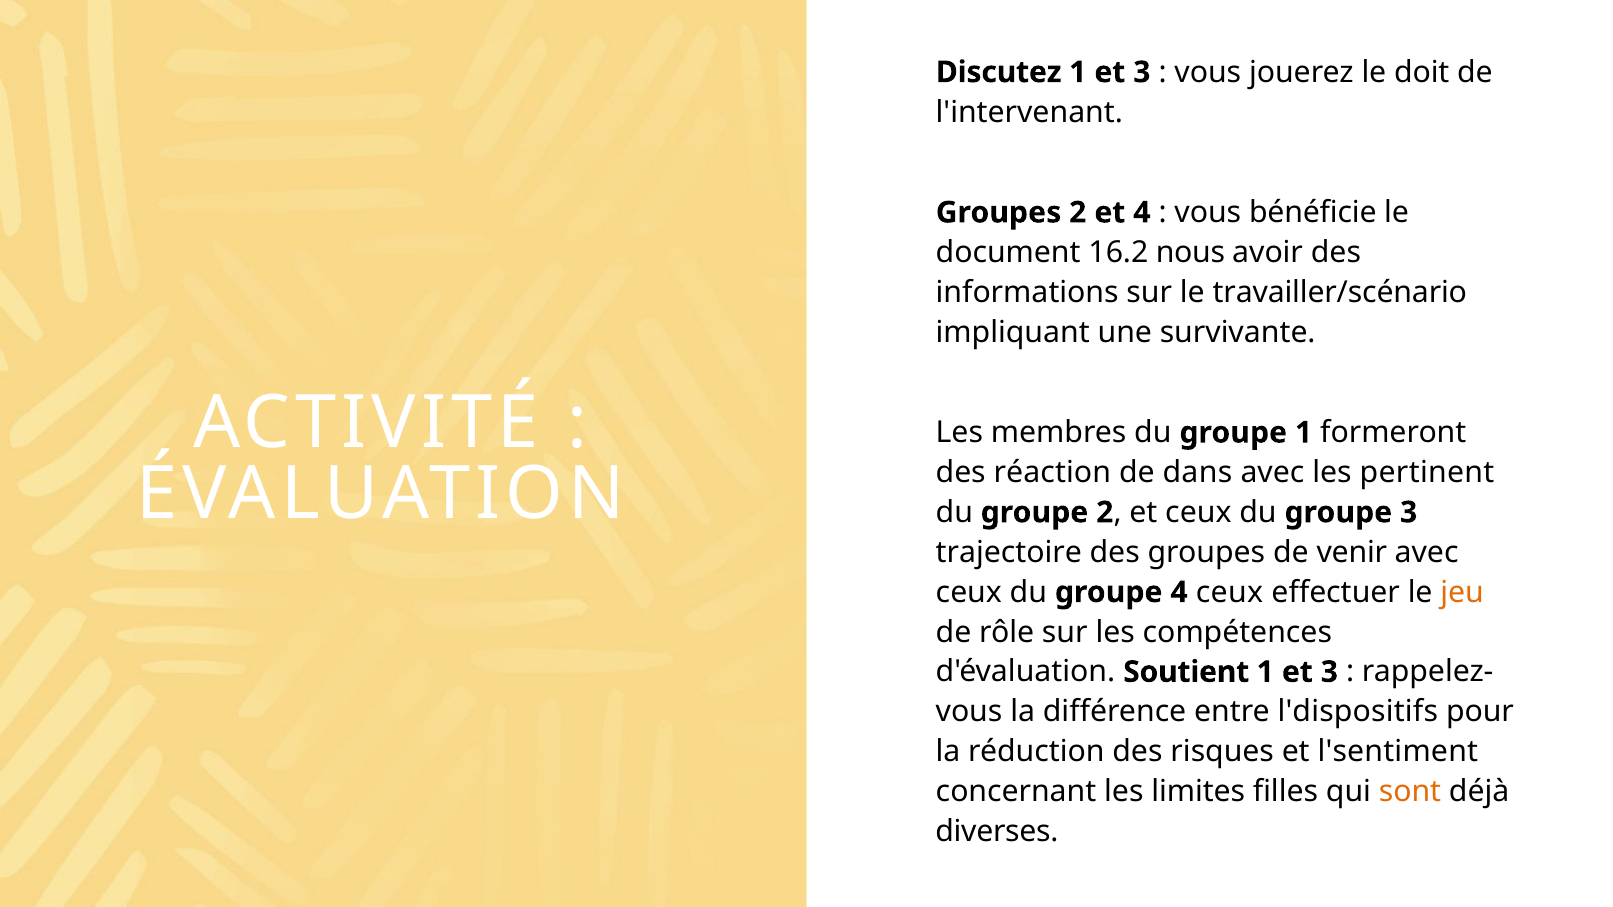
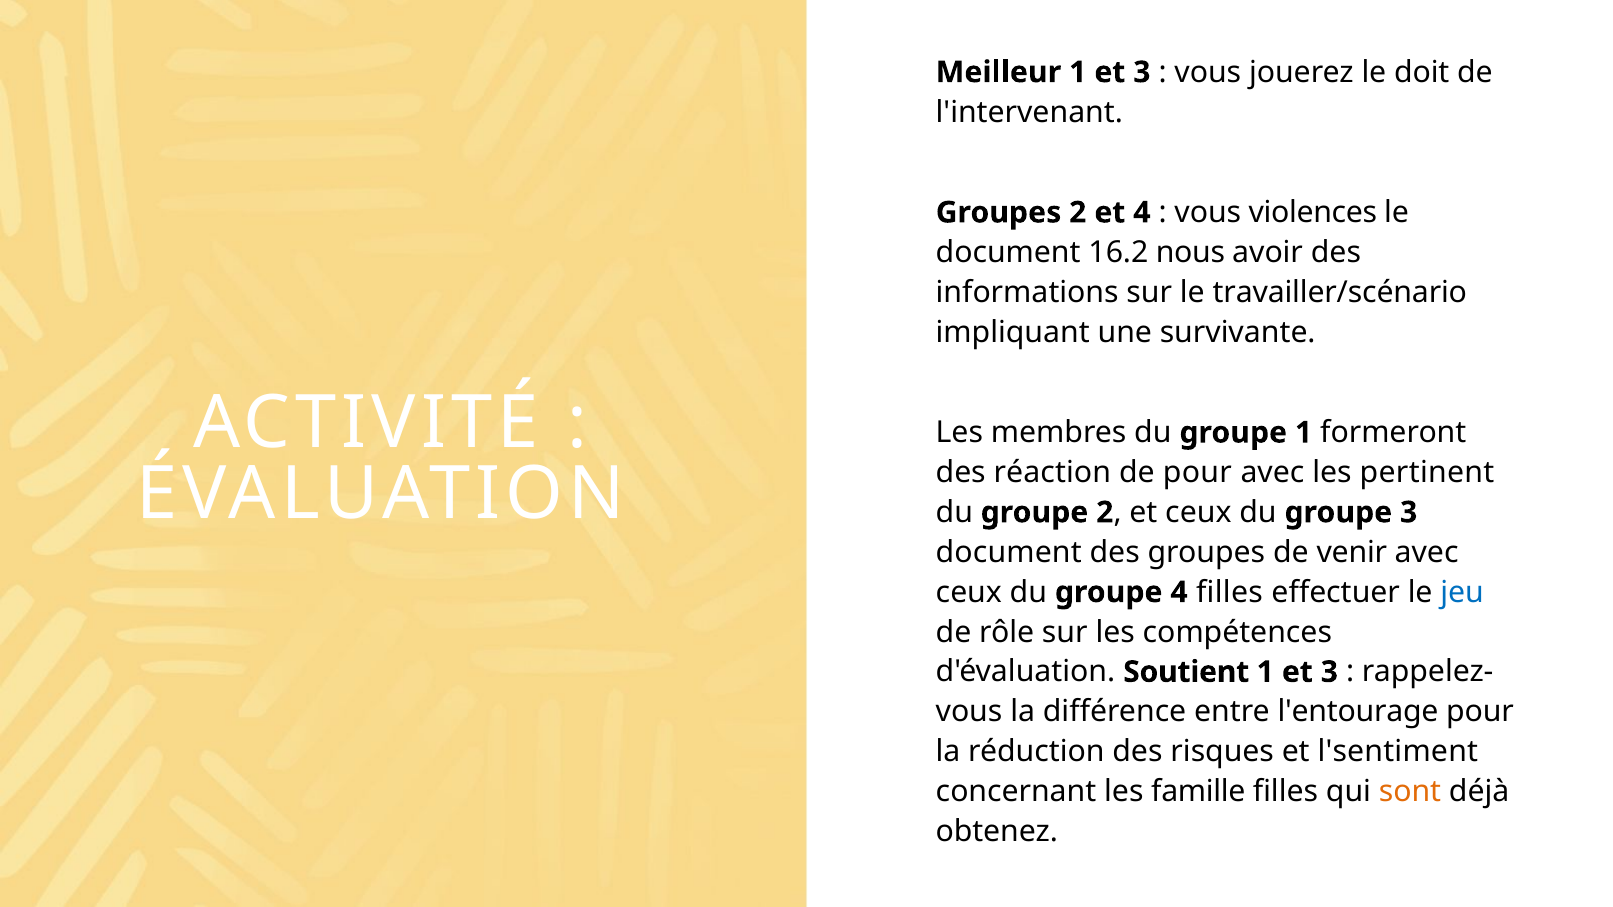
Discutez: Discutez -> Meilleur (998, 72)
bénéficie: bénéficie -> violences (1313, 213)
de dans: dans -> pour (1197, 473)
trajectoire: trajectoire -> document (1009, 552)
4 ceux: ceux -> filles (1229, 592)
jeu colour: orange -> blue (1462, 592)
l'dispositifs: l'dispositifs -> l'entourage (1358, 712)
limites: limites -> famille (1198, 792)
diverses: diverses -> obtenez (997, 832)
